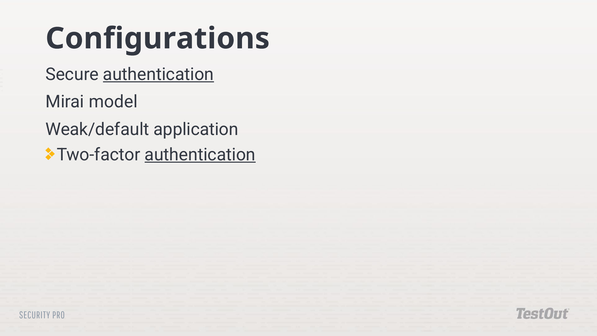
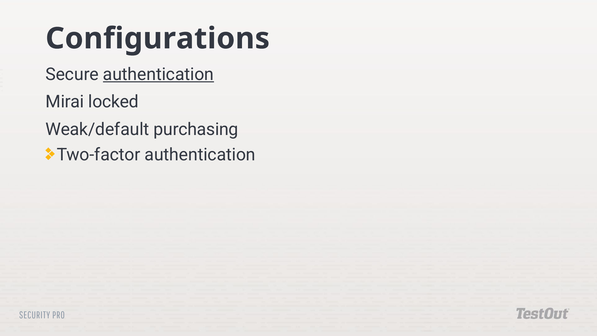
model: model -> locked (113, 102)
application: application -> purchasing (196, 129)
authentication underline: present -> none (200, 155)
